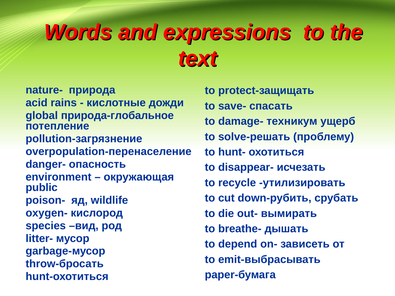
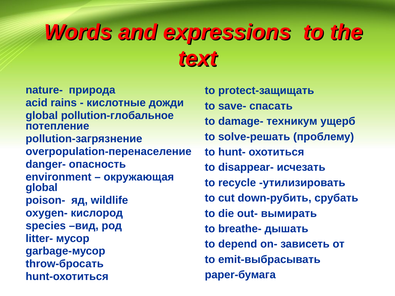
природа-глобальное: природа-глобальное -> pollution-глобальное (117, 116)
public: public -> global (42, 188)
